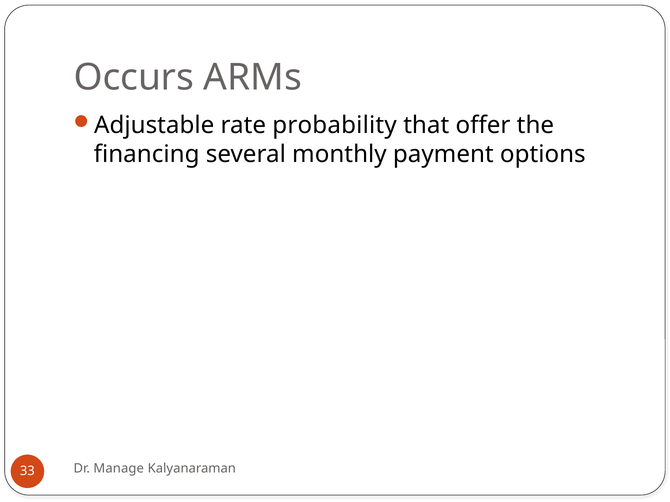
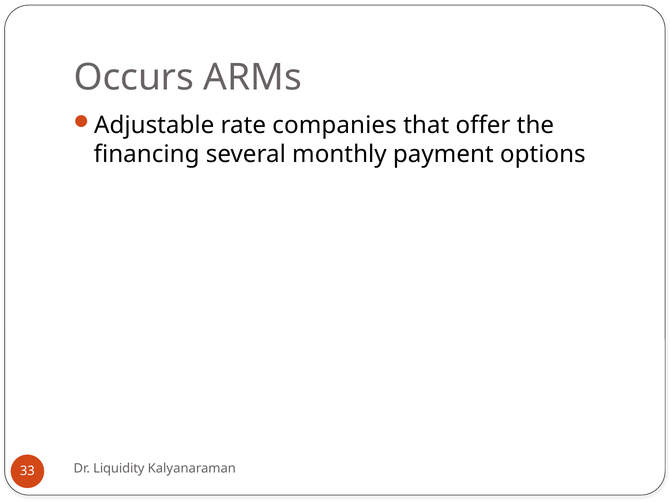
probability: probability -> companies (335, 126)
Manage: Manage -> Liquidity (119, 469)
